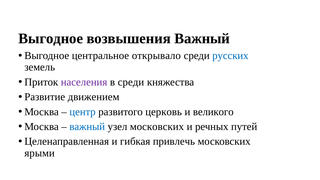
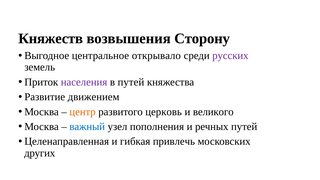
Выгодное: Выгодное -> Княжеств (51, 39)
возвышения Важный: Важный -> Сторону (202, 39)
русских colour: blue -> purple (230, 56)
в среди: среди -> путей (131, 82)
центр colour: blue -> orange (83, 112)
узел московских: московских -> пополнения (157, 127)
ярыми: ярыми -> других (40, 153)
